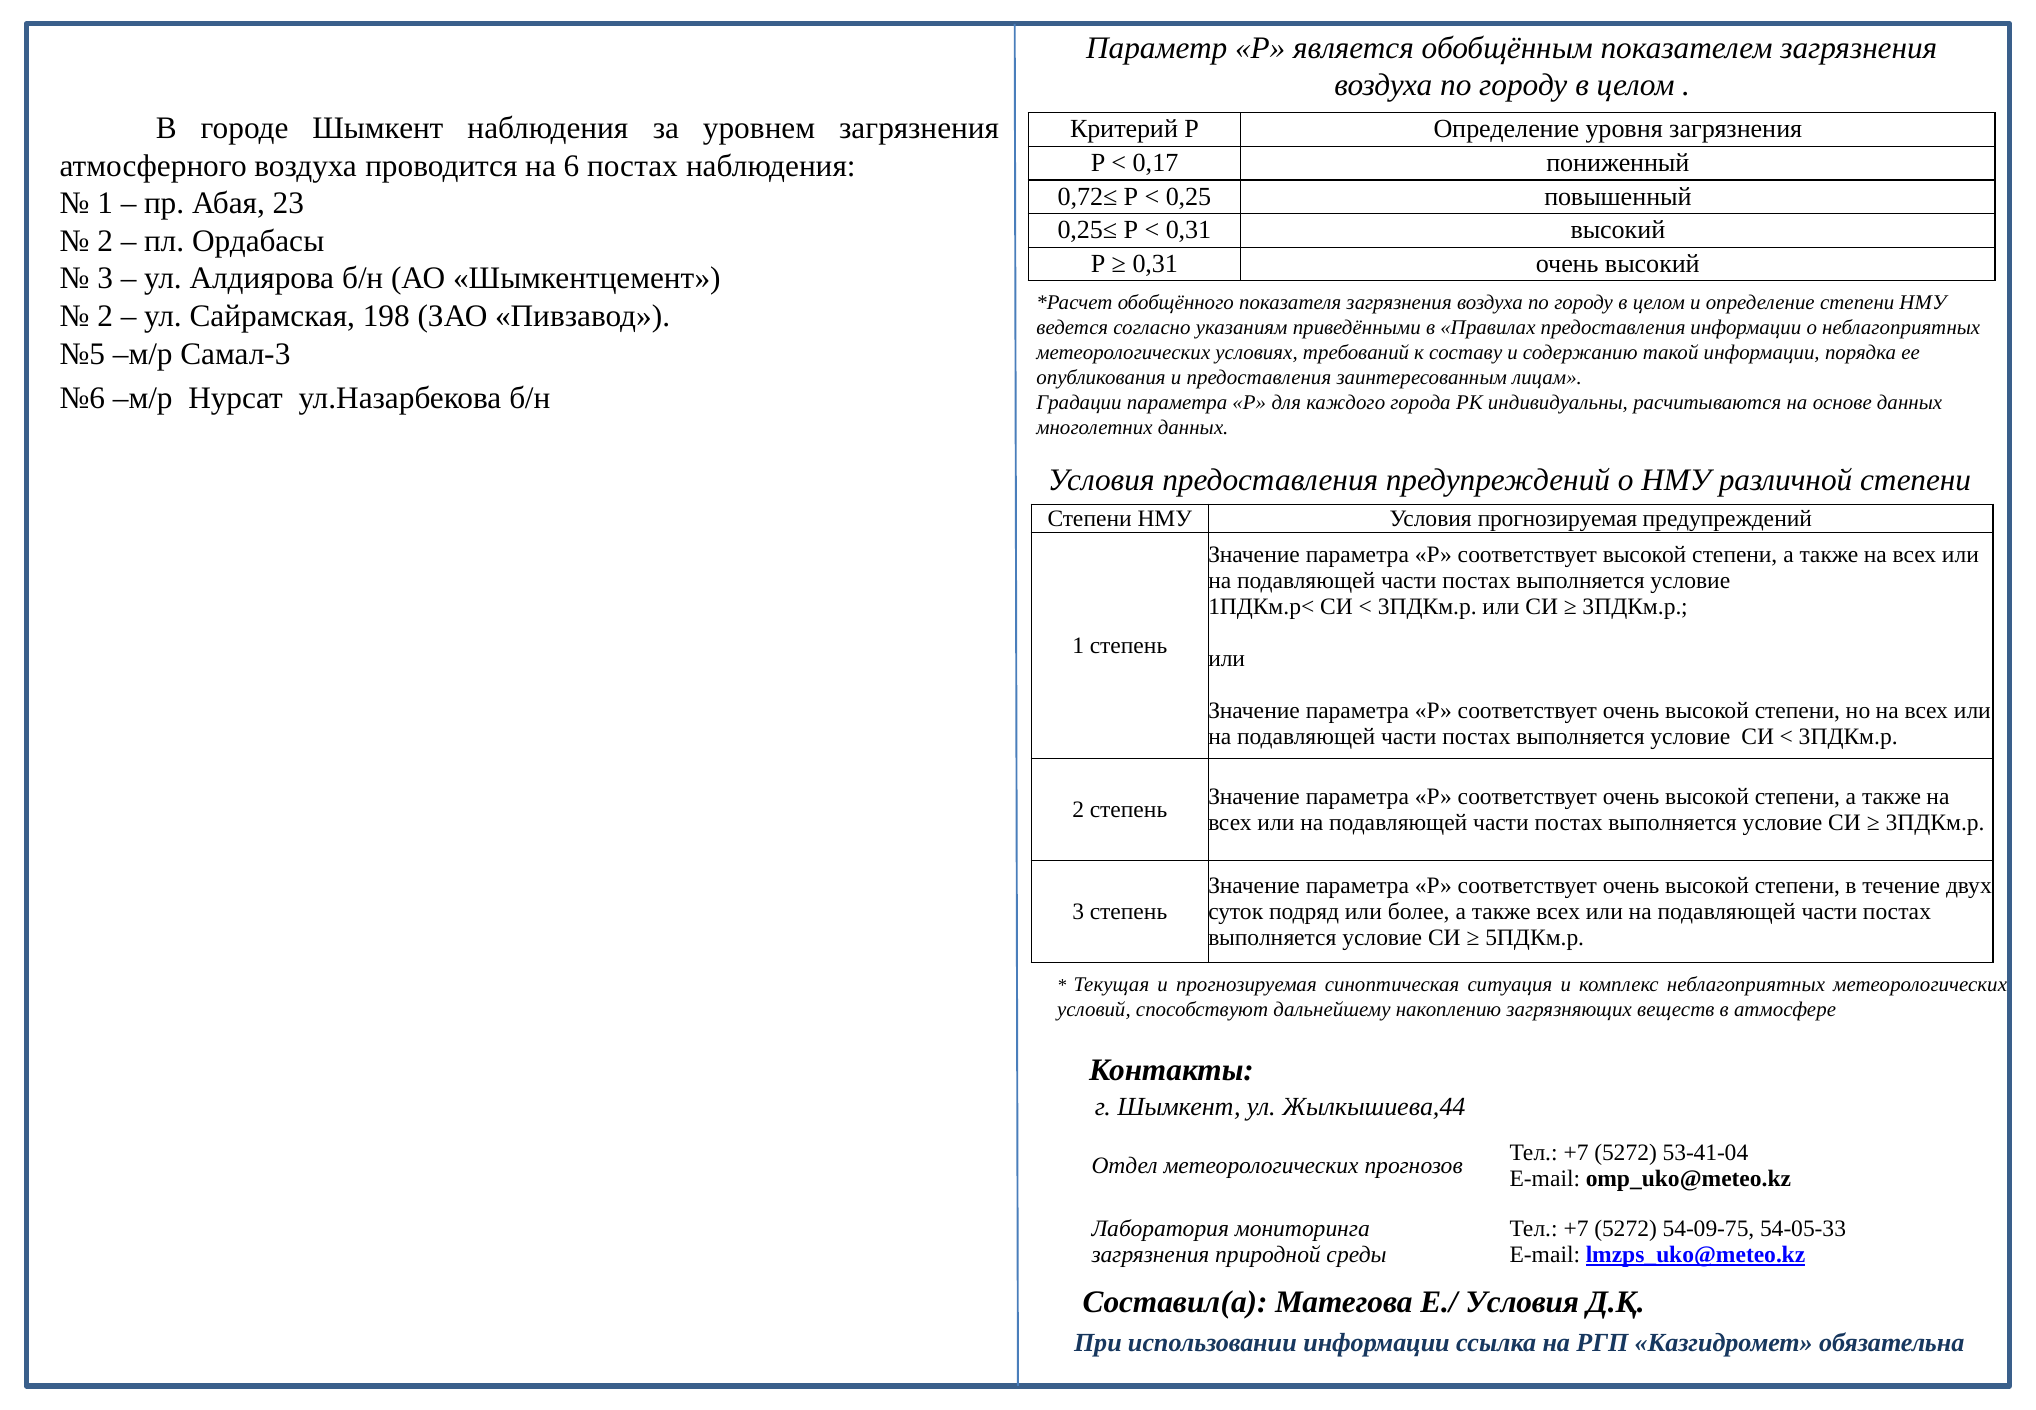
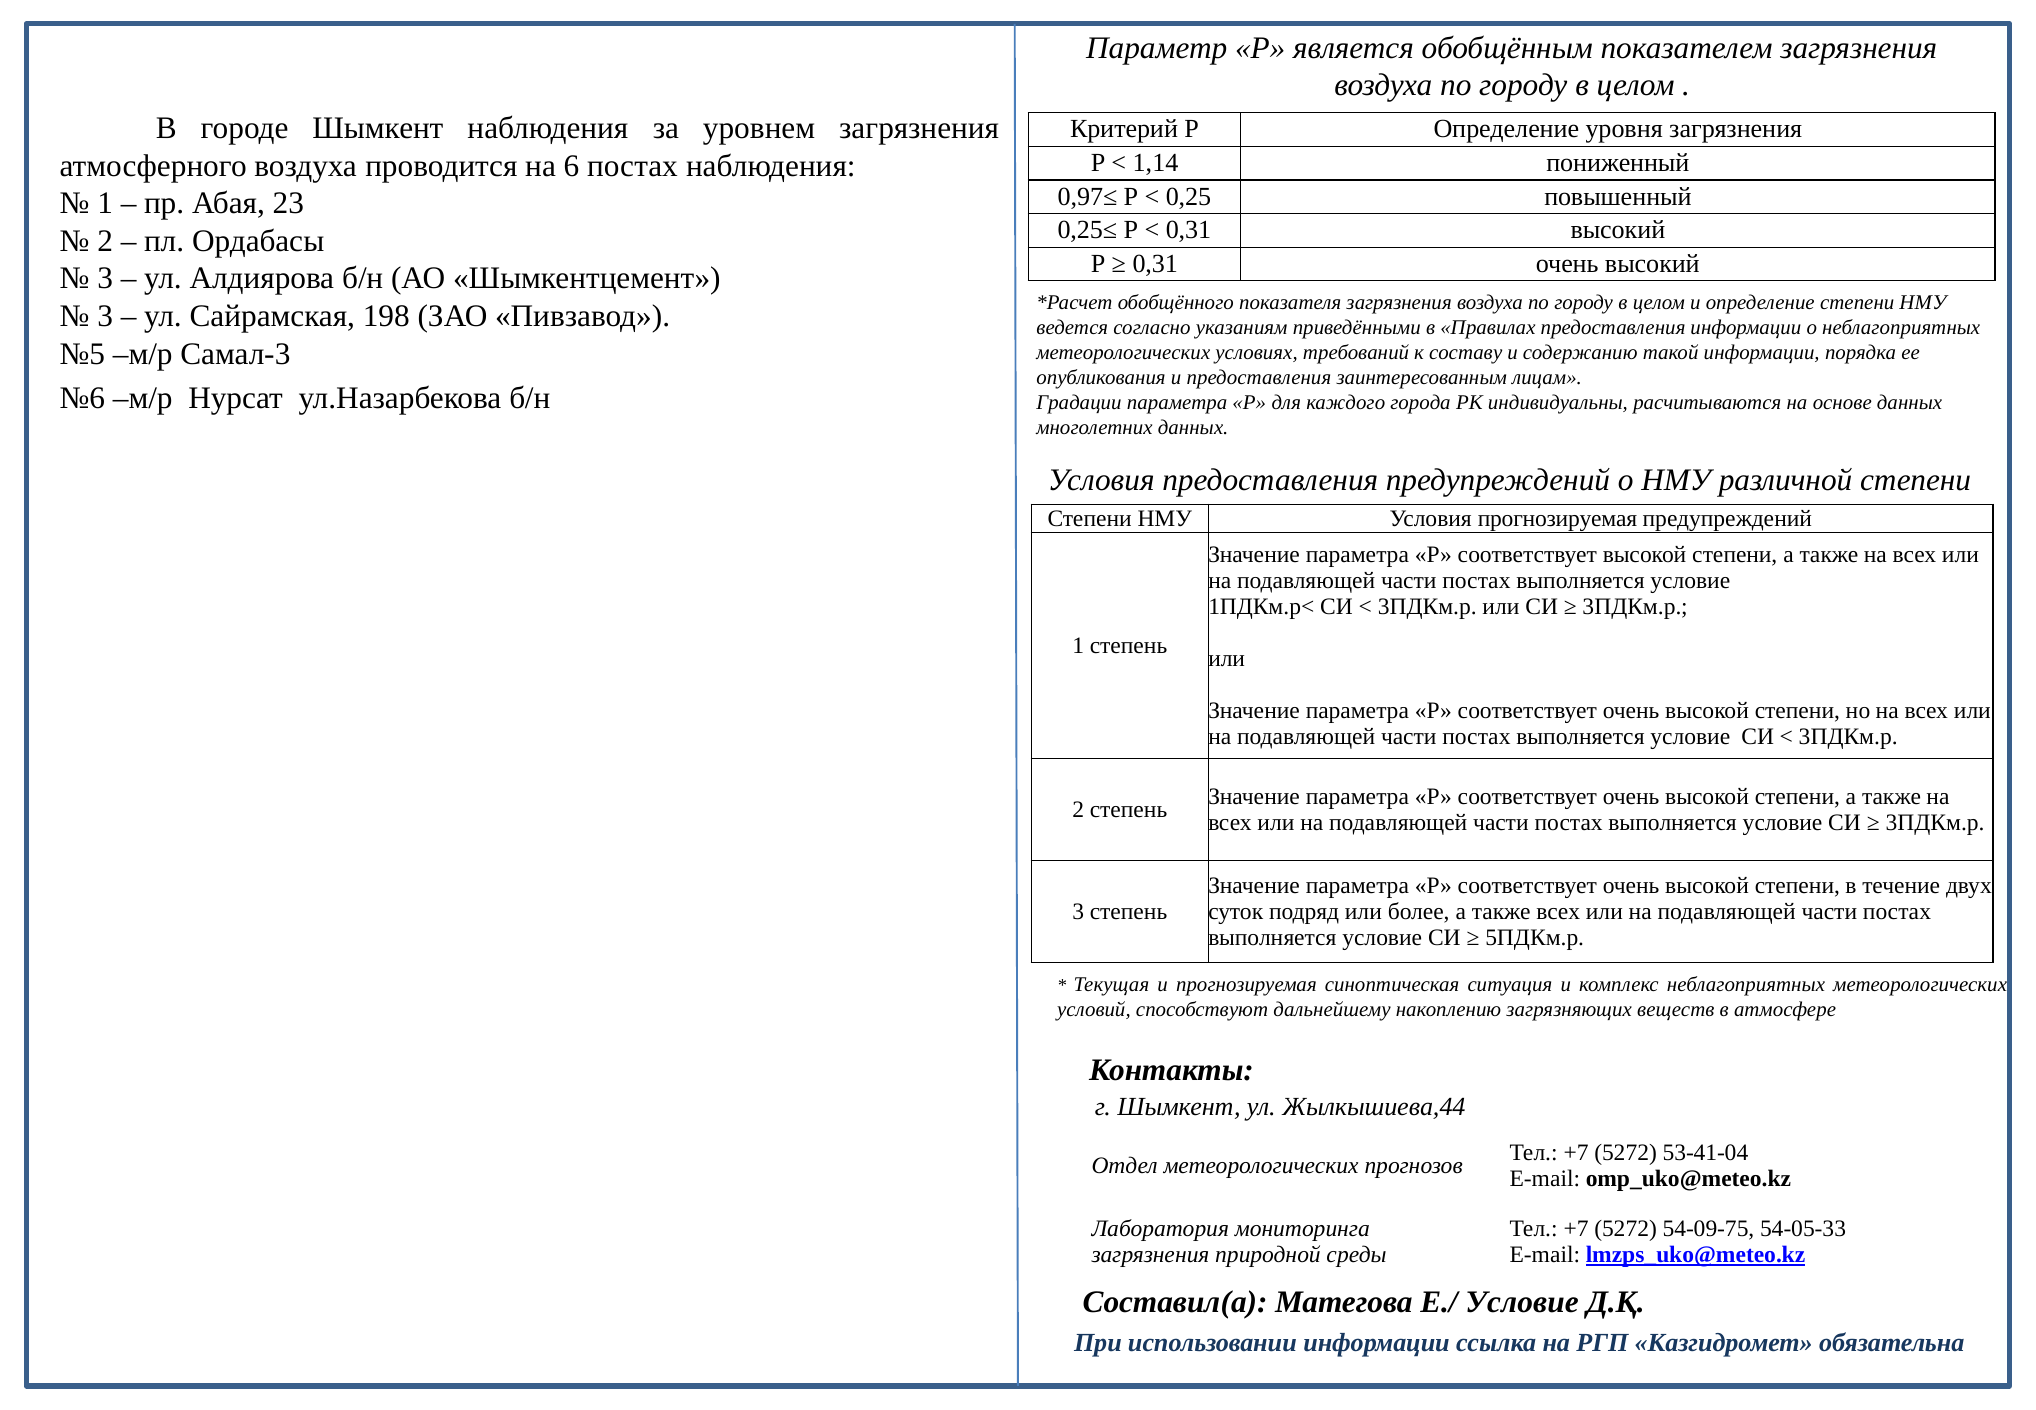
0,17: 0,17 -> 1,14 (1156, 163)
0,72≤: 0,72≤ -> 0,97≤ (1087, 196)
2: 2 -> 3 (105, 316)
Е./ Условия: Условия -> Условие (1522, 1302)
